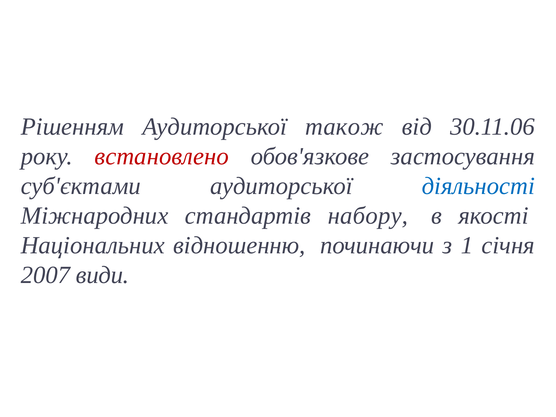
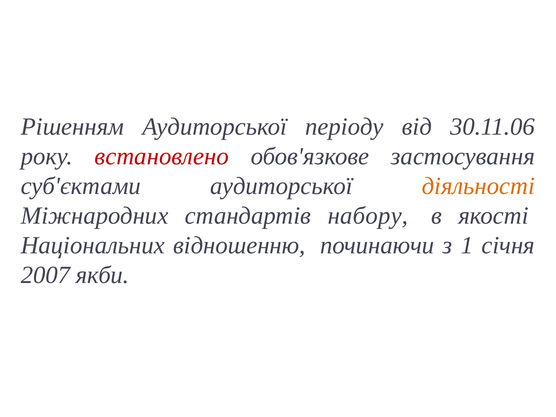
також: також -> періоду (344, 127)
діяльності colour: blue -> orange (478, 186)
види: види -> якби (102, 275)
